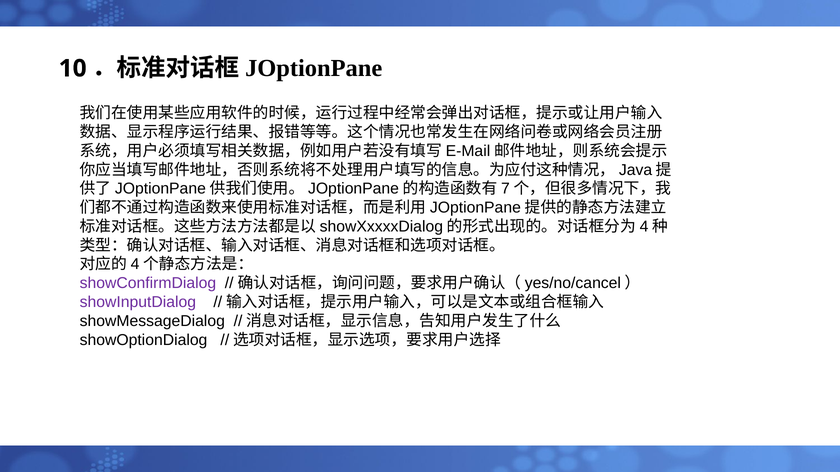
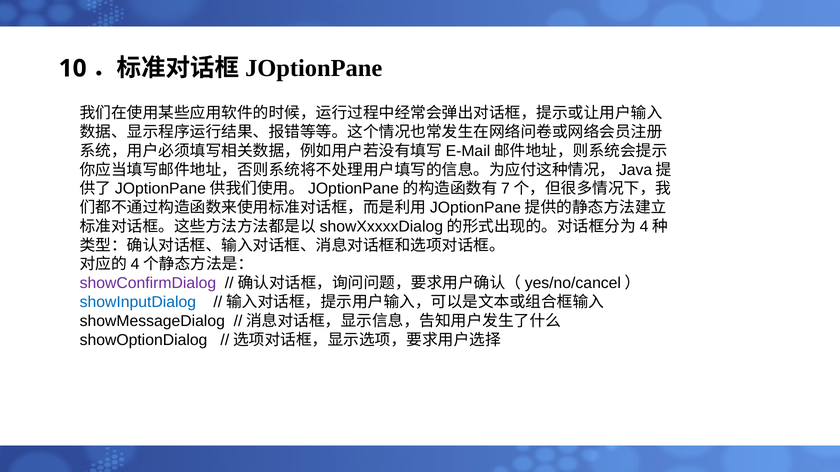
showInputDialog colour: purple -> blue (138, 302)
